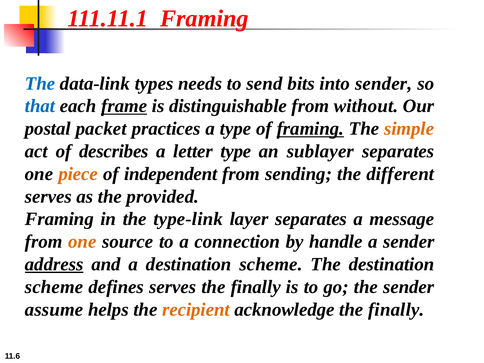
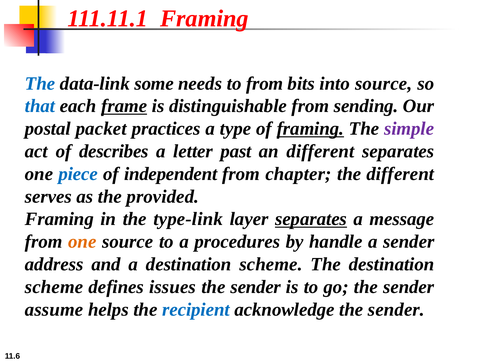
types: types -> some (154, 83)
to send: send -> from (265, 83)
into sender: sender -> source (384, 83)
without: without -> sending (366, 106)
simple colour: orange -> purple (409, 129)
letter type: type -> past (236, 151)
an sublayer: sublayer -> different (320, 151)
piece colour: orange -> blue (78, 174)
sending: sending -> chapter (298, 174)
separates underline: none -> present (311, 219)
connection: connection -> procedures (237, 242)
address underline: present -> none (54, 264)
defines serves: serves -> issues (173, 287)
finally: finally -> sender (256, 287)
recipient colour: orange -> blue (196, 309)
acknowledge the finally: finally -> sender (396, 309)
